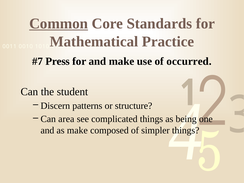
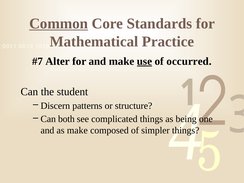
Press: Press -> Alter (58, 61)
use underline: none -> present (144, 61)
area: area -> both (66, 119)
